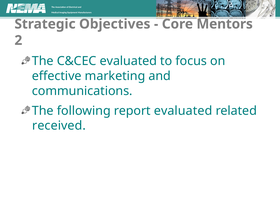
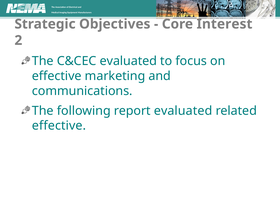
Mentors: Mentors -> Interest (225, 24)
received: received -> effective (59, 126)
